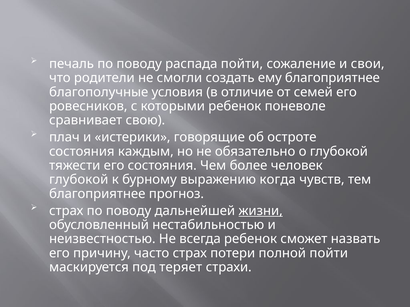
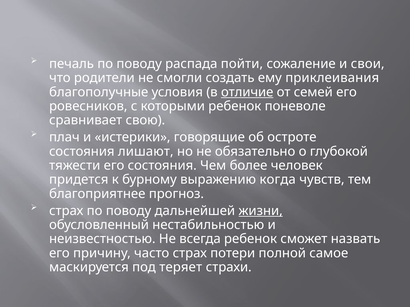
ему благоприятнее: благоприятнее -> приклеивания (332, 78)
отличие underline: none -> present (247, 92)
каждым: каждым -> лишают (146, 152)
глубокой: глубокой -> придется (79, 180)
полной пойти: пойти -> самое (329, 254)
